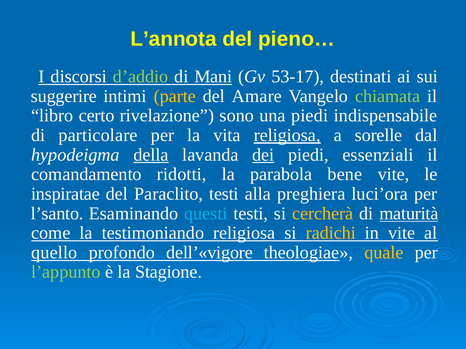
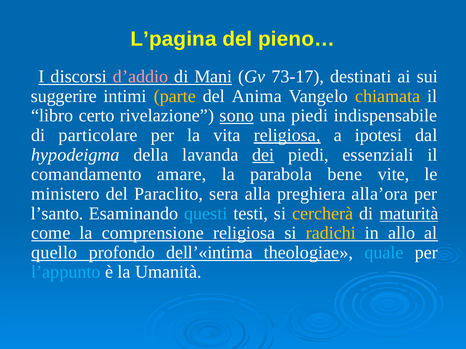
L’annota: L’annota -> L’pagina (174, 39)
d’addio colour: light green -> pink (141, 77)
53-17: 53-17 -> 73-17 (298, 77)
Amare: Amare -> Anima (257, 96)
chiamata colour: light green -> yellow (388, 96)
sono underline: none -> present (237, 116)
sorelle: sorelle -> ipotesi (379, 135)
della underline: present -> none (151, 155)
ridotti: ridotti -> amare (182, 175)
inspiratae: inspiratae -> ministero (65, 194)
Paraclito testi: testi -> sera (224, 194)
luci’ora: luci’ora -> alla’ora (380, 194)
testimoniando: testimoniando -> comprensione (153, 233)
in vite: vite -> allo (402, 233)
dell’«vigore: dell’«vigore -> dell’«intima (210, 253)
quale colour: yellow -> light blue (384, 253)
l’appunto colour: light green -> light blue (66, 272)
Stagione: Stagione -> Umanità (168, 272)
